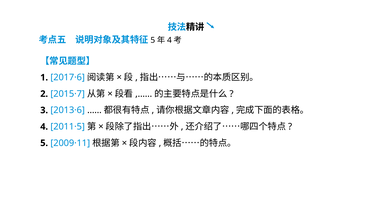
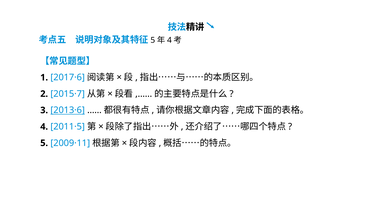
2013·6 underline: none -> present (68, 110)
